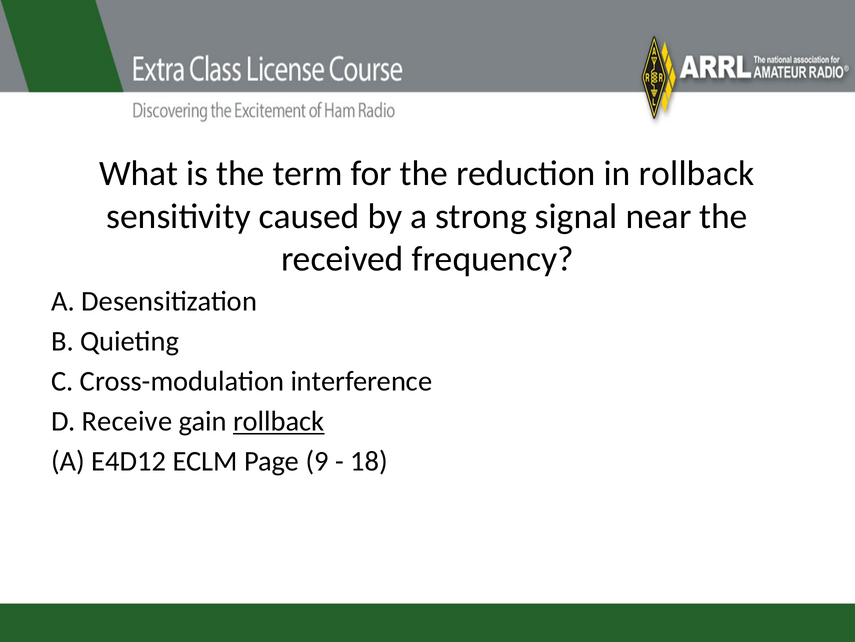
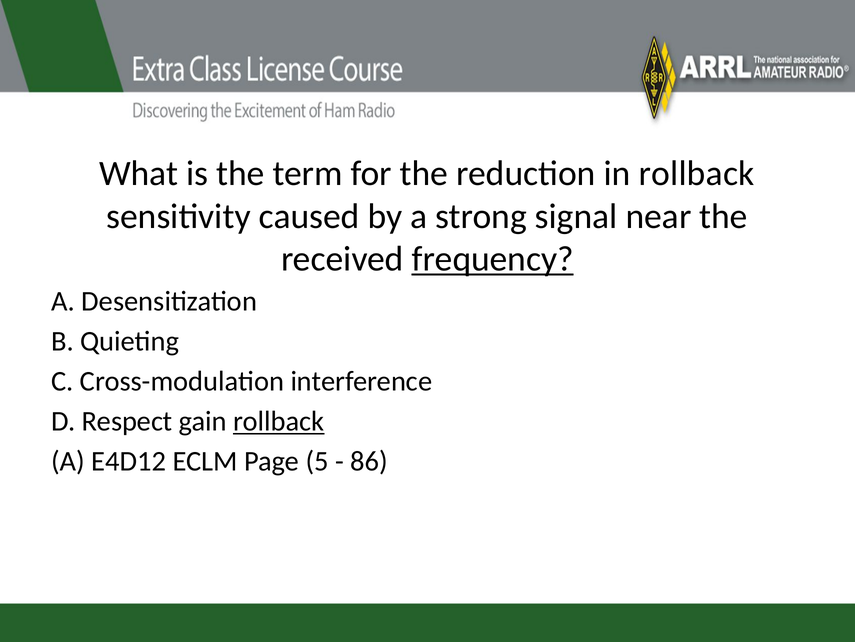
frequency underline: none -> present (493, 259)
Receive: Receive -> Respect (127, 421)
9: 9 -> 5 (317, 461)
18: 18 -> 86 (369, 461)
